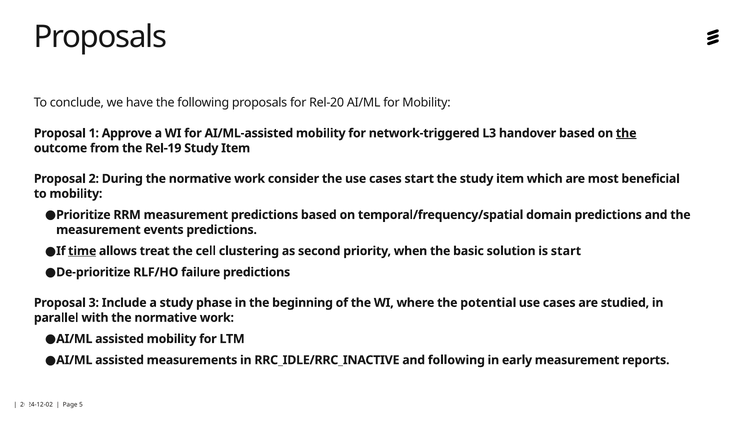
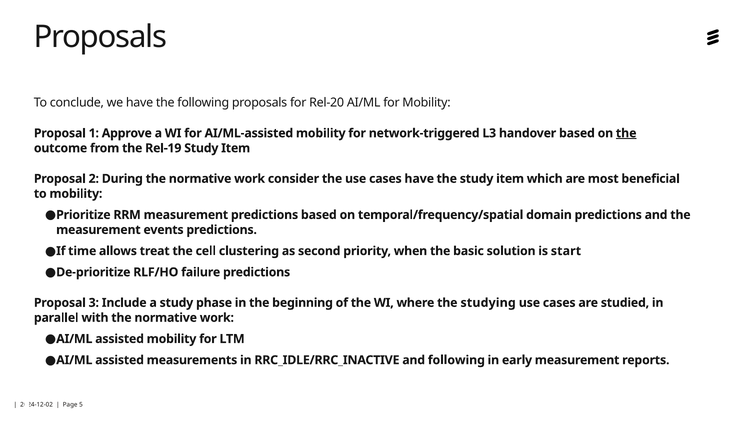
cases start: start -> have (419, 179)
time underline: present -> none (82, 251)
potential: potential -> studying (488, 303)
